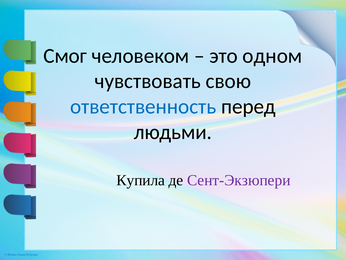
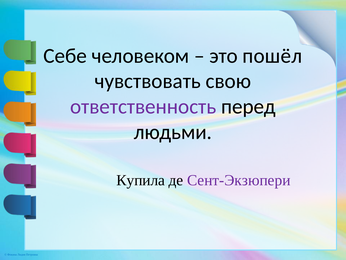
Смог: Смог -> Себе (65, 56)
одном: одном -> пошёл (272, 56)
ответственность colour: blue -> purple (143, 106)
